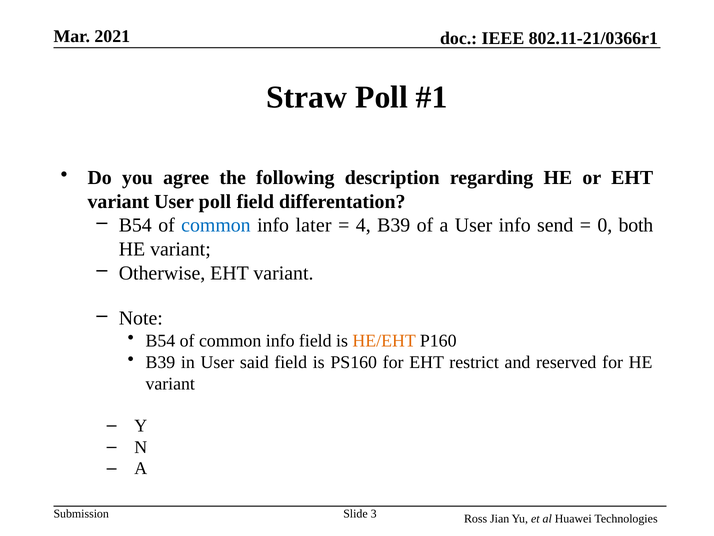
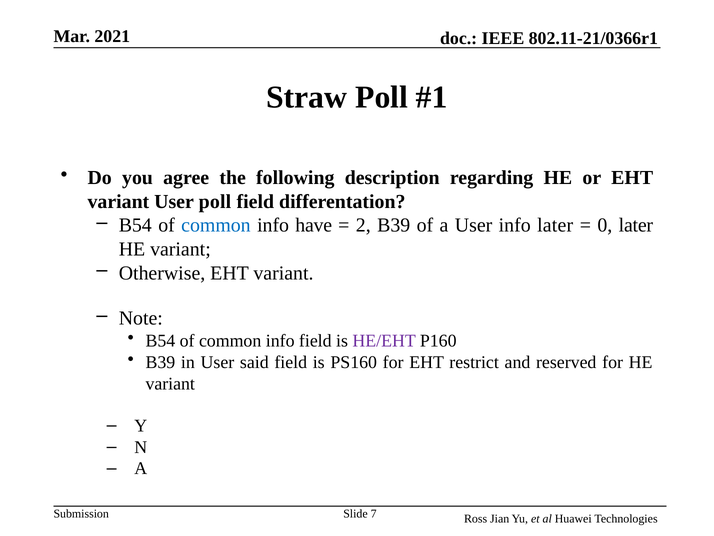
later: later -> have (314, 225)
4: 4 -> 2 (363, 225)
info send: send -> later (555, 225)
0 both: both -> later (636, 225)
HE/EHT colour: orange -> purple (384, 340)
3: 3 -> 7 (374, 514)
